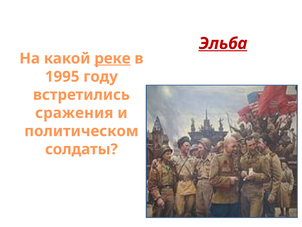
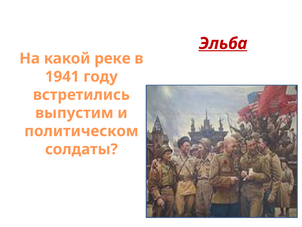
реке underline: present -> none (112, 58)
1995: 1995 -> 1941 (62, 76)
сражения: сражения -> выпустим (74, 113)
